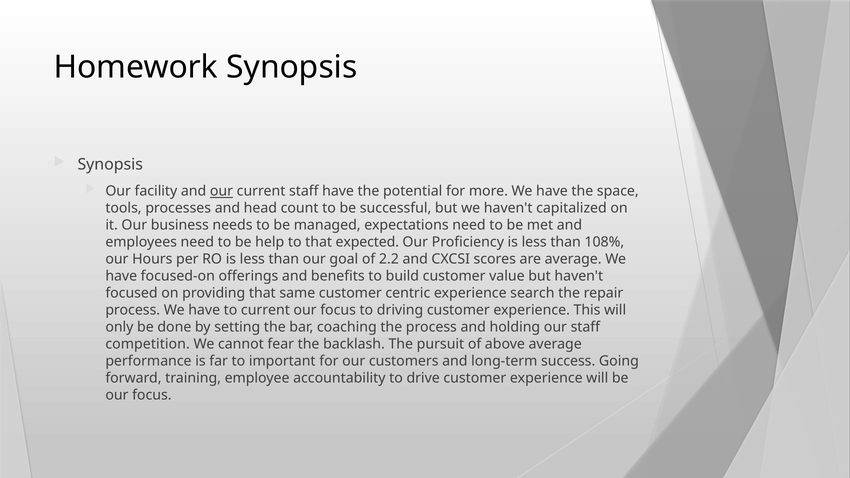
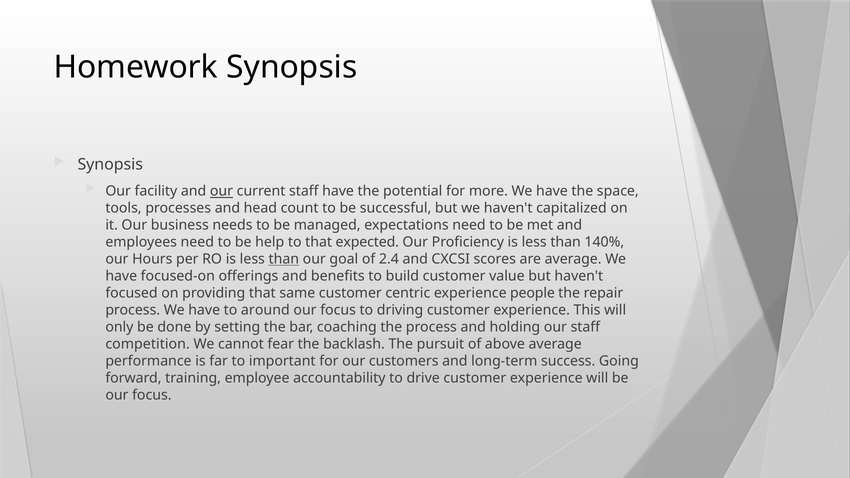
108%: 108% -> 140% (604, 242)
than underline: none -> present (284, 259)
2.2: 2.2 -> 2.4 (389, 259)
search: search -> people (532, 293)
to current: current -> around (265, 310)
